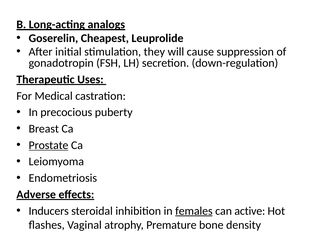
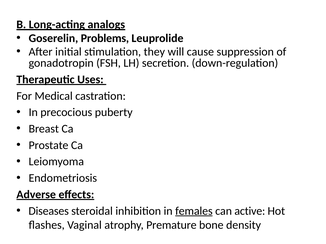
Cheapest: Cheapest -> Problems (105, 38)
Prostate underline: present -> none (49, 145)
Inducers: Inducers -> Diseases (49, 211)
